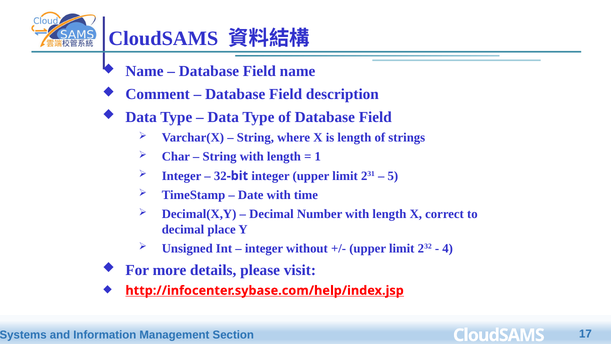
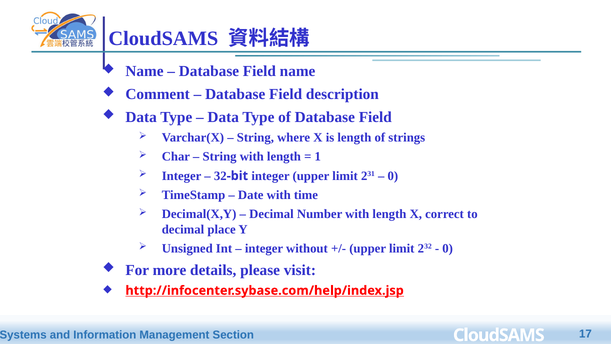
5: 5 -> 0 (393, 176)
4: 4 -> 0 (448, 248)
